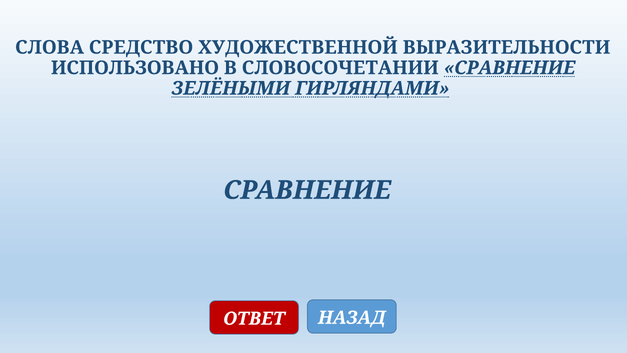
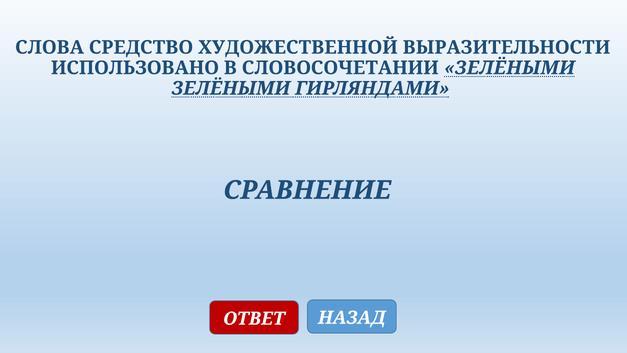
СЛОВОСОЧЕТАНИИ СРАВНЕНИЕ: СРАВНЕНИЕ -> ЗЕЛЁНЫМИ (510, 68)
